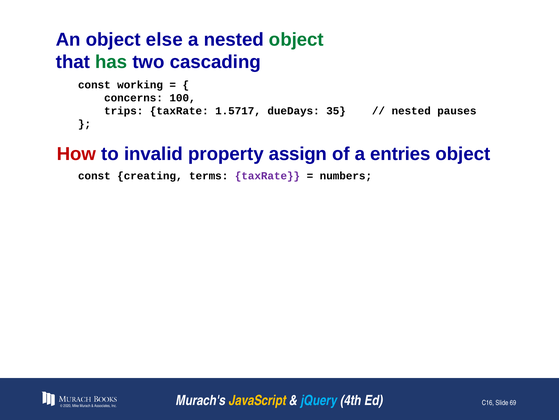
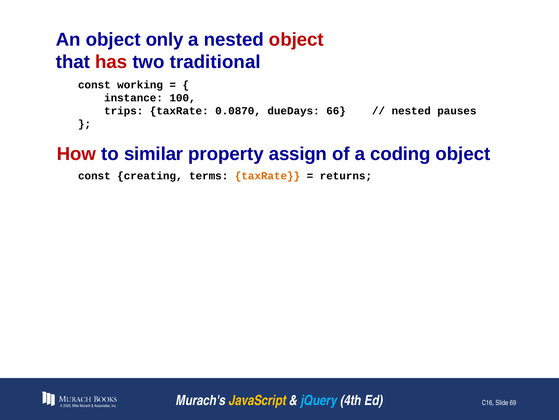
else: else -> only (165, 40)
object colour: green -> red (296, 40)
has colour: green -> red (111, 62)
cascading: cascading -> traditional (215, 62)
concerns: concerns -> instance (134, 98)
1.5717: 1.5717 -> 0.0870 (238, 111)
35: 35 -> 66 (336, 111)
invalid: invalid -> similar (154, 154)
entries: entries -> coding (400, 154)
taxRate colour: purple -> orange (267, 175)
numbers: numbers -> returns (346, 175)
